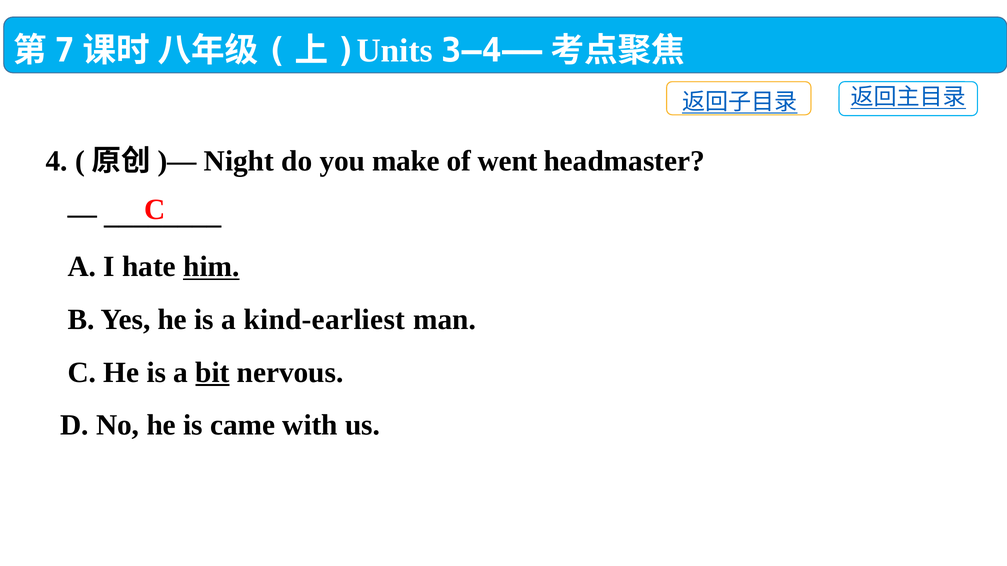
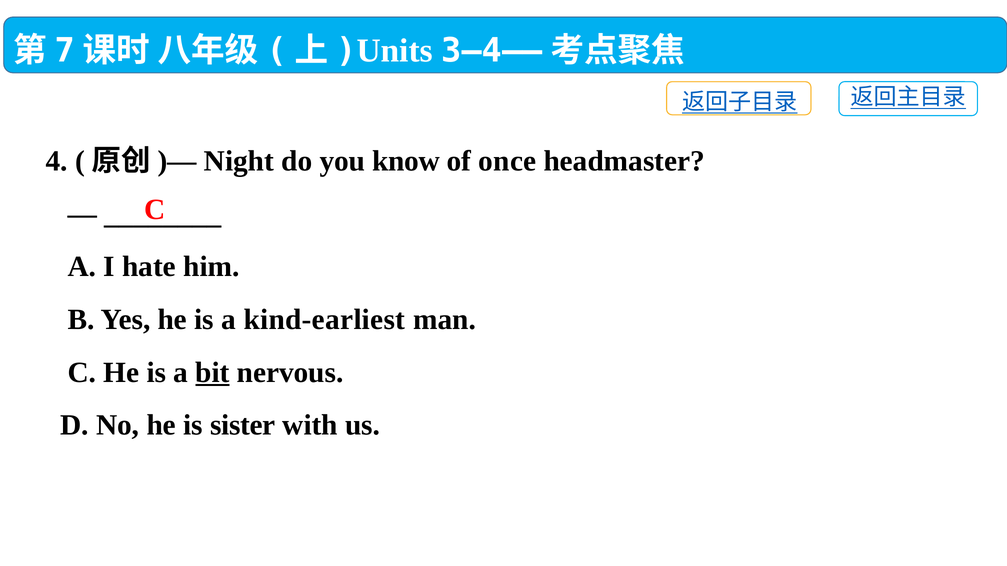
make: make -> know (406, 161)
went: went -> once (507, 161)
him underline: present -> none (211, 267)
came: came -> sister (243, 426)
